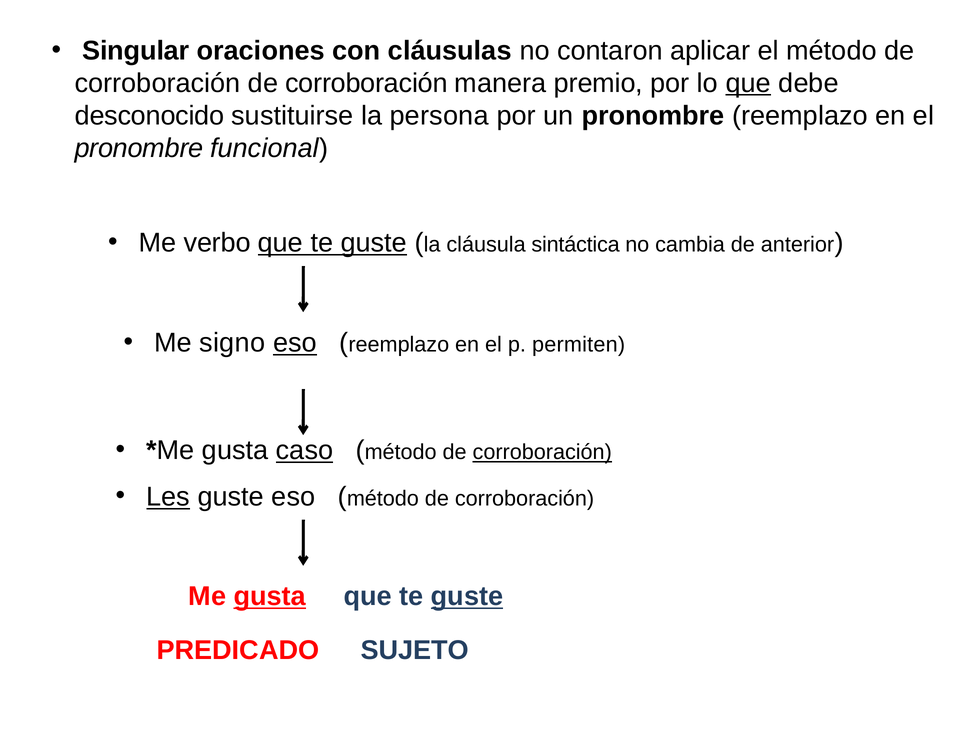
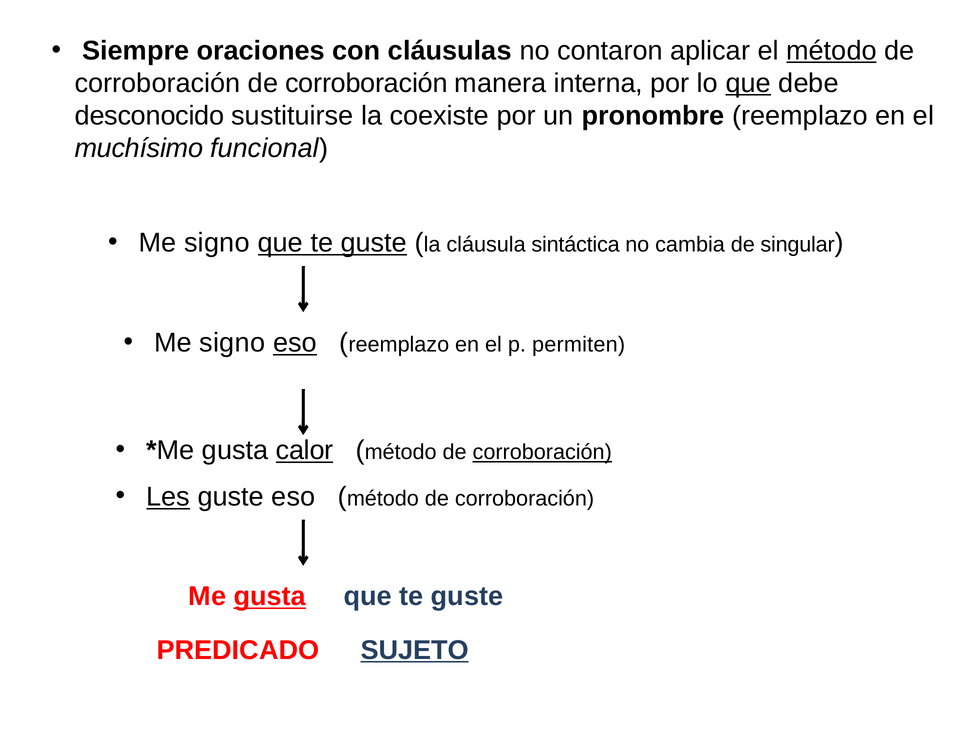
Singular: Singular -> Siempre (136, 51)
método underline: none -> present (831, 51)
premio: premio -> interna (598, 83)
persona: persona -> coexiste (439, 116)
pronombre: pronombre -> muchísimo (139, 148)
verbo: verbo -> signo (217, 243)
anterior: anterior -> singular (798, 244)
caso: caso -> calor (305, 450)
guste underline: present -> none (467, 596)
SUJETO underline: none -> present (415, 650)
